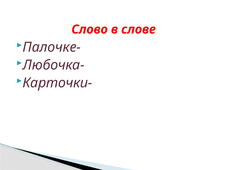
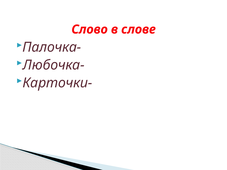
Палочке-: Палочке- -> Палочка- (52, 47)
